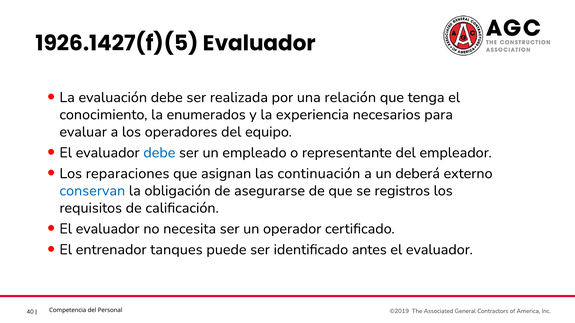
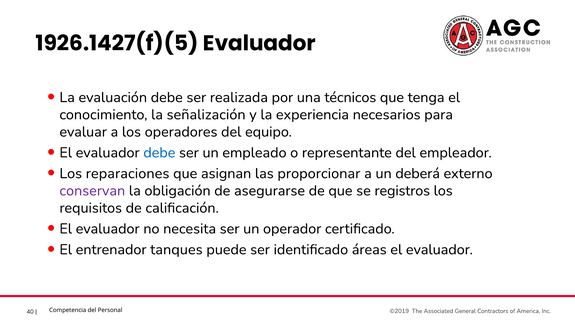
relación: relación -> técnicos (350, 97)
enumerados: enumerados -> señalización (206, 115)
continuación: continuación -> proporcionar (319, 174)
conservan colour: blue -> purple (92, 191)
antes: antes -> áreas (369, 250)
